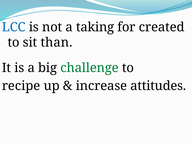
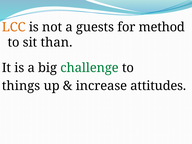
LCC colour: blue -> orange (14, 27)
taking: taking -> guests (95, 27)
created: created -> method (162, 27)
recipe: recipe -> things (21, 86)
